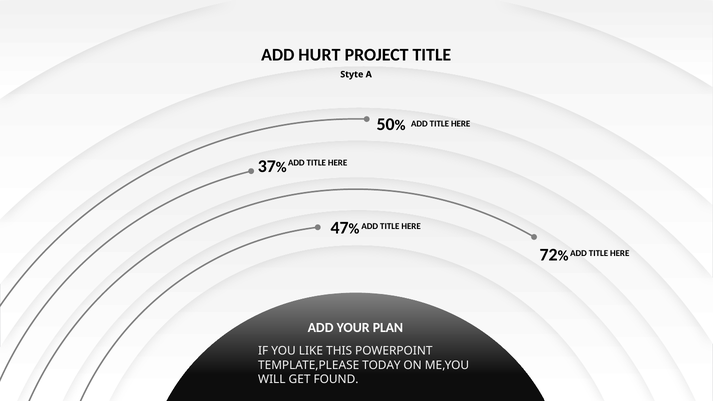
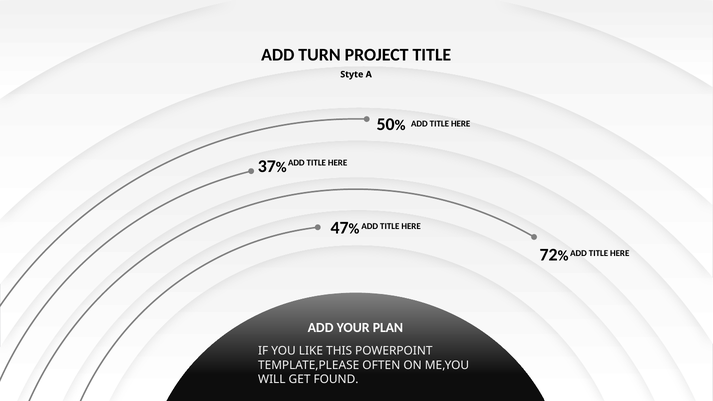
HURT: HURT -> TURN (320, 55)
TODAY: TODAY -> OFTEN (381, 365)
